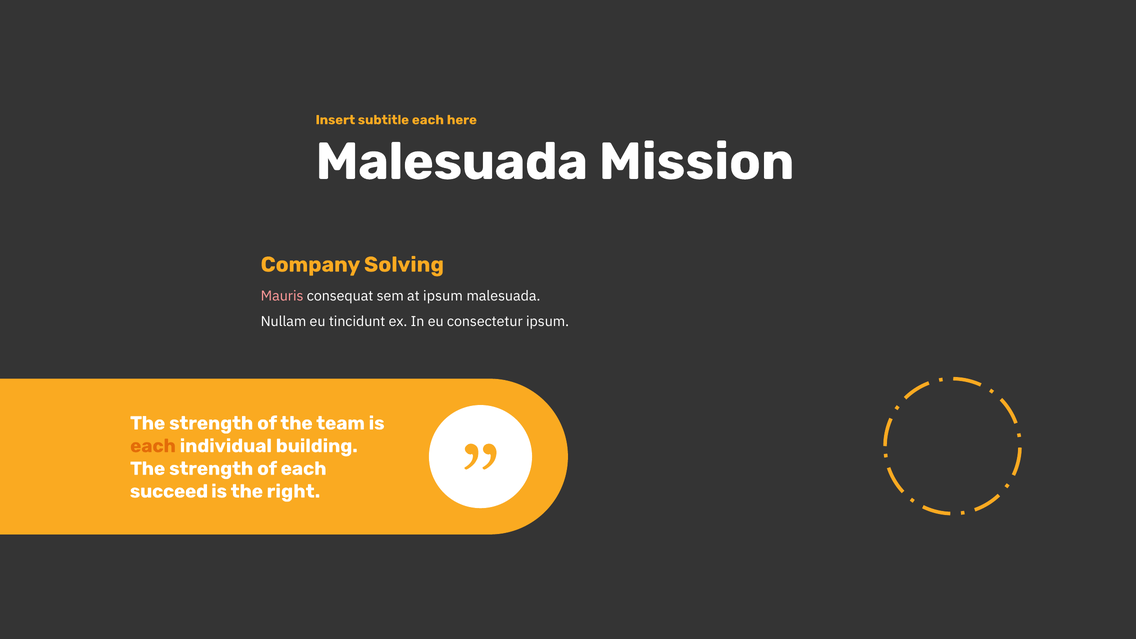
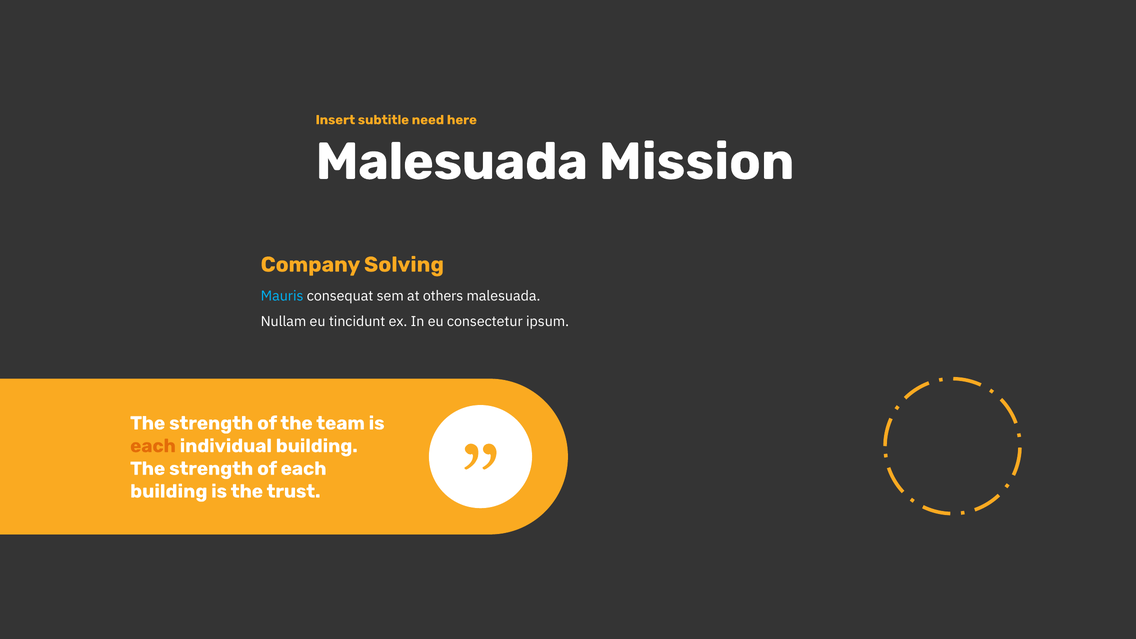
subtitle each: each -> need (428, 120)
Mauris colour: pink -> light blue (282, 296)
at ipsum: ipsum -> others (443, 296)
succeed: succeed -> building (169, 491)
right: right -> trust (294, 491)
